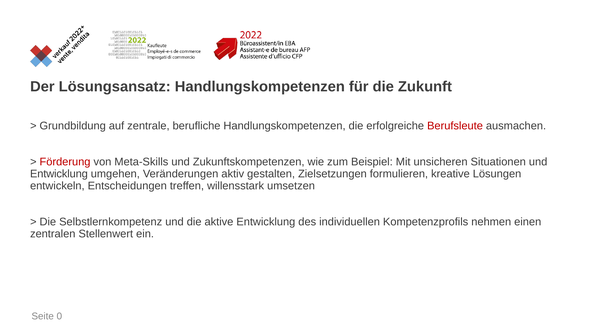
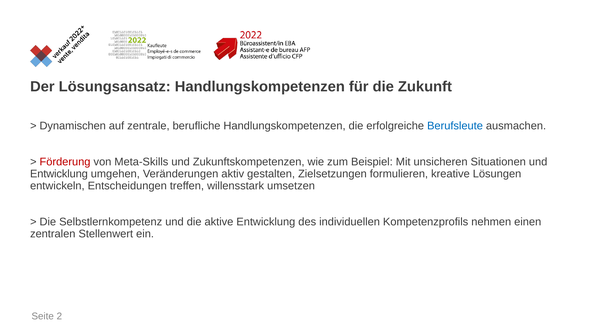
Grundbildung: Grundbildung -> Dynamischen (73, 126)
Berufsleute colour: red -> blue (455, 126)
0: 0 -> 2 (59, 317)
